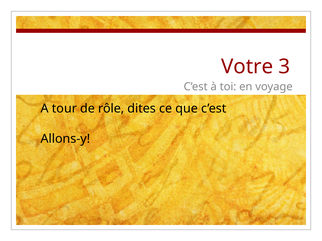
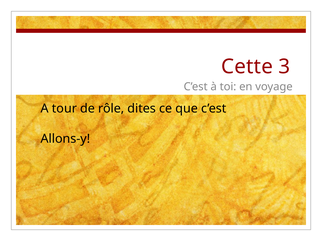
Votre: Votre -> Cette (247, 67)
